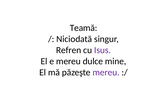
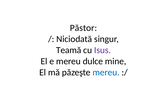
Teamă: Teamă -> Păstor (83, 28)
Refren: Refren -> Teamă (69, 50)
mereu colour: purple -> blue (106, 72)
